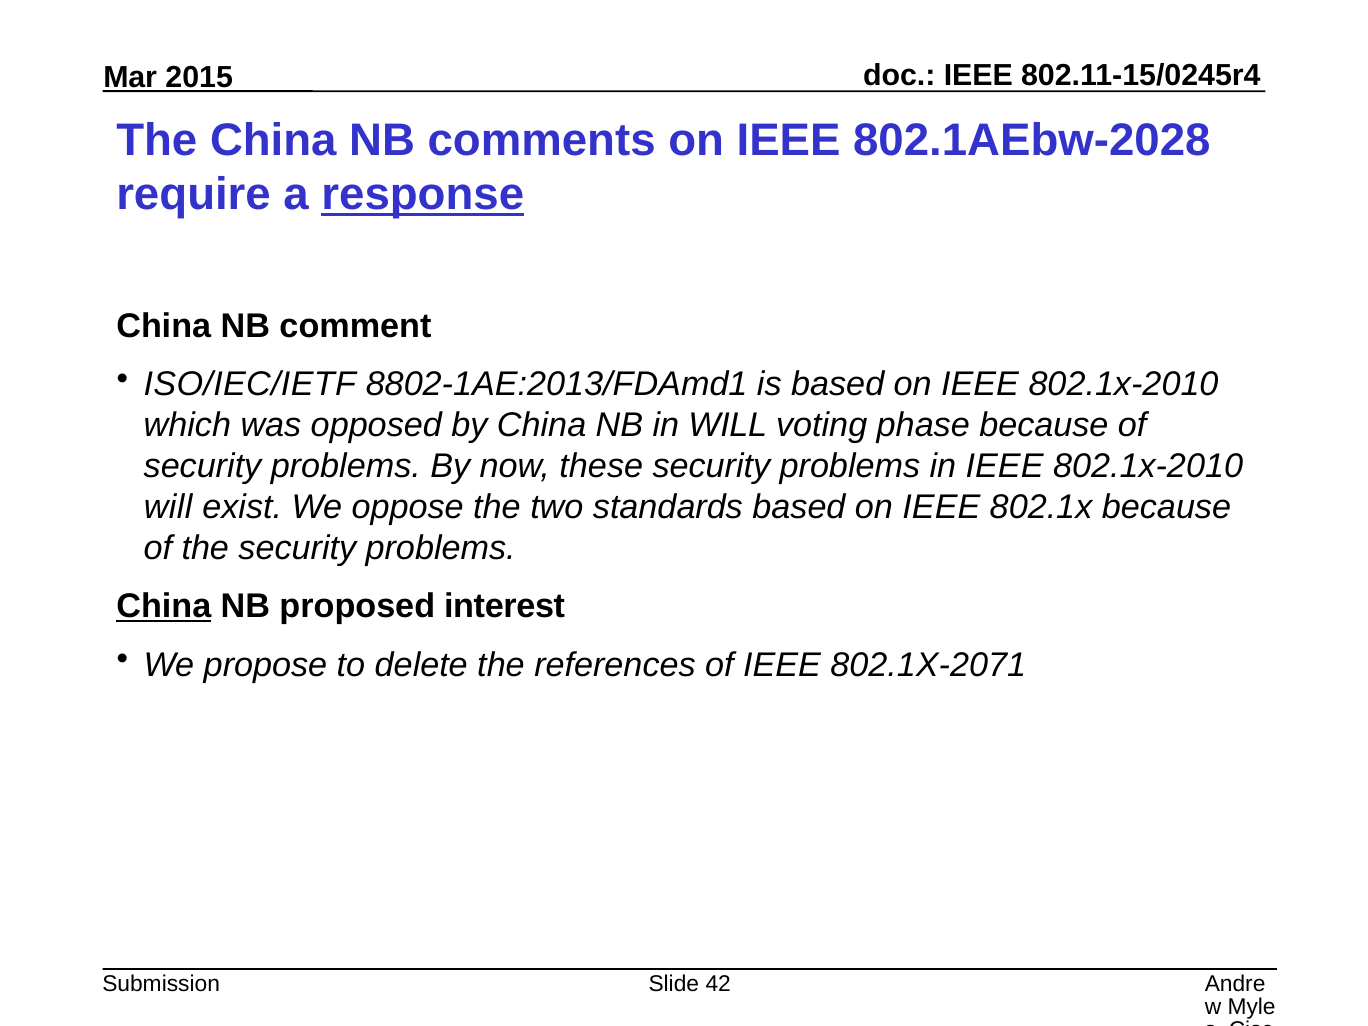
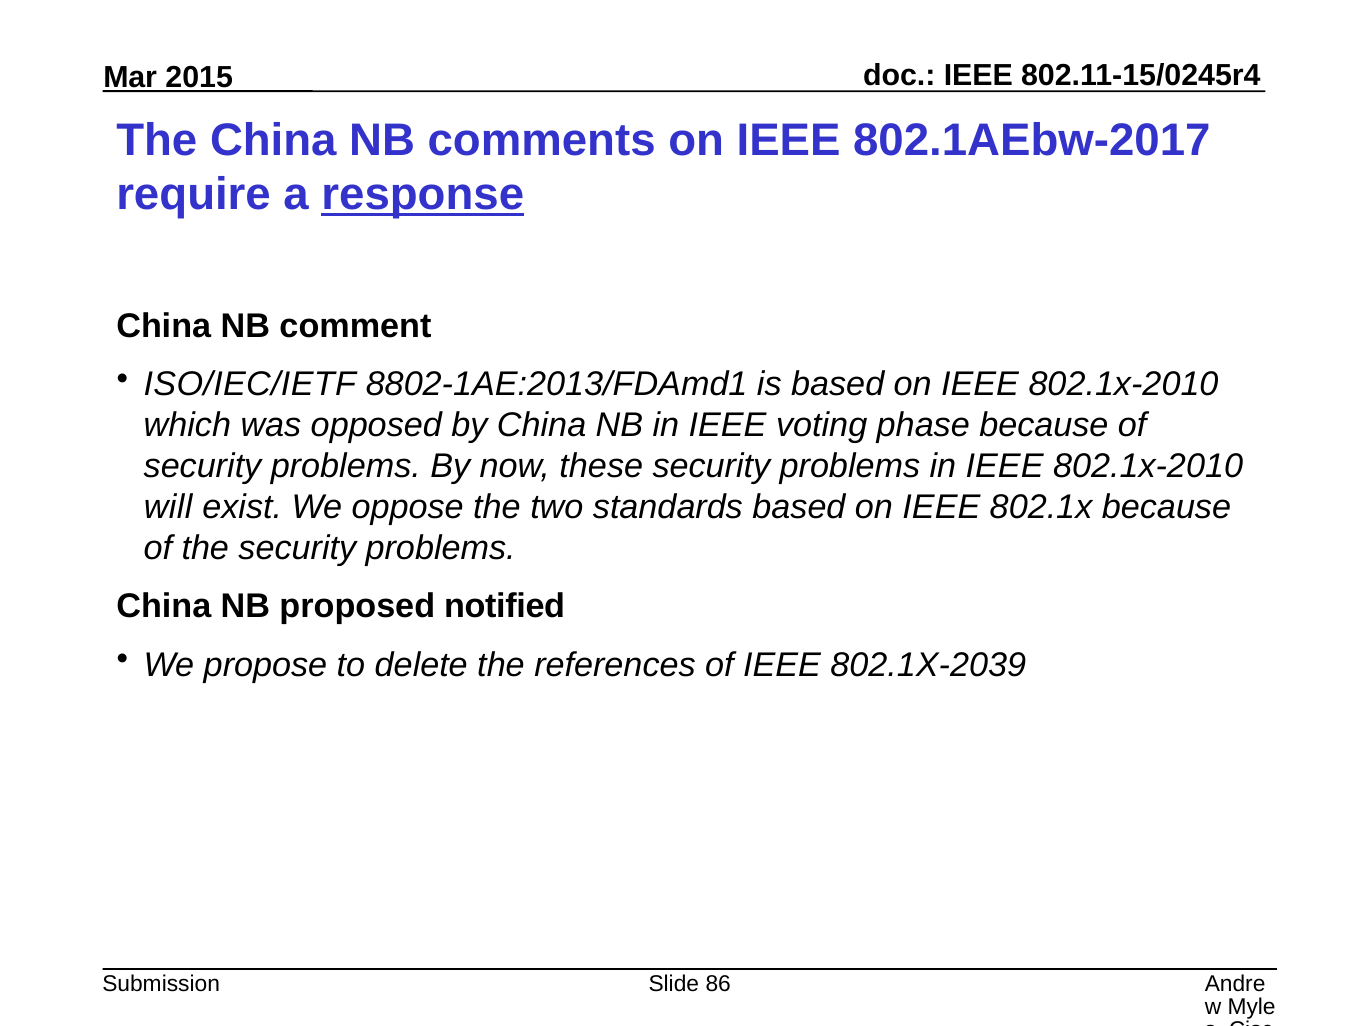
802.1AEbw-2028: 802.1AEbw-2028 -> 802.1AEbw-2017 (1032, 140)
NB in WILL: WILL -> IEEE (728, 425)
China underline: present -> none (164, 607)
interest: interest -> notified (505, 607)
802.1X-2071: 802.1X-2071 -> 802.1X-2039 (928, 665)
42: 42 -> 86 (718, 984)
